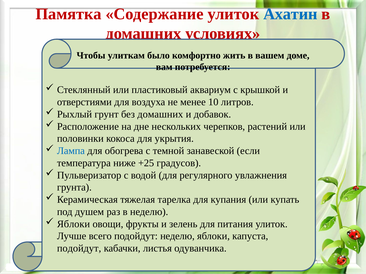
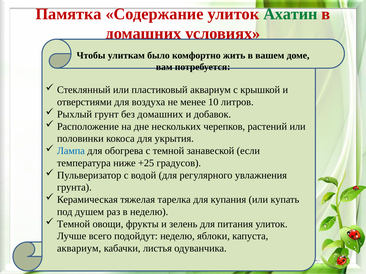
Ахатин colour: blue -> green (290, 14)
Яблоки: Яблоки -> Темной (74, 224)
подойдут: подойдут -> аквариум (79, 249)
